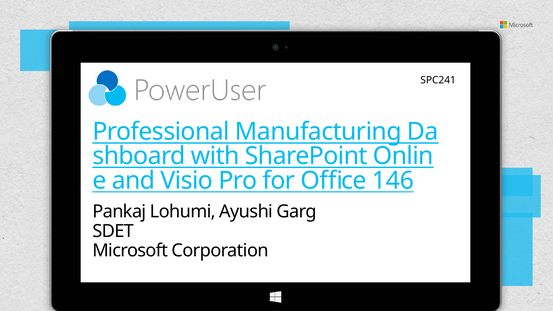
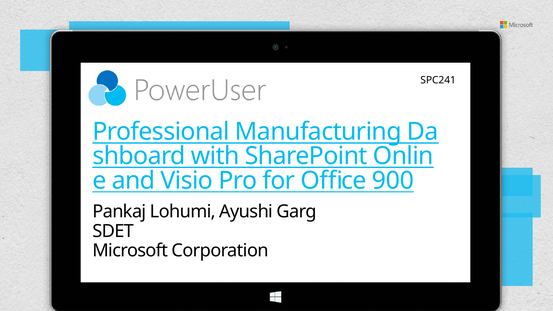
146: 146 -> 900 (393, 181)
